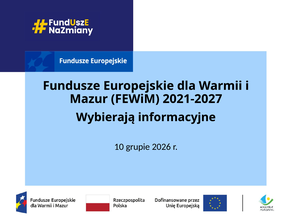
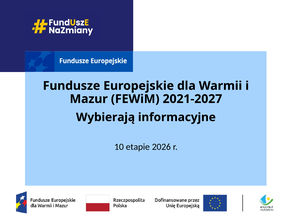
grupie: grupie -> etapie (138, 147)
